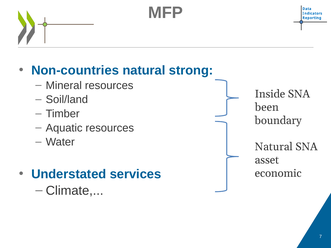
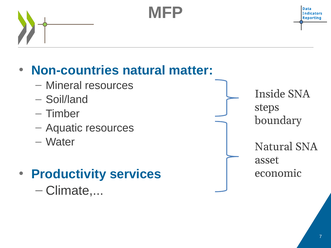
strong: strong -> matter (191, 70)
been: been -> steps (267, 107)
Understated: Understated -> Productivity (69, 174)
